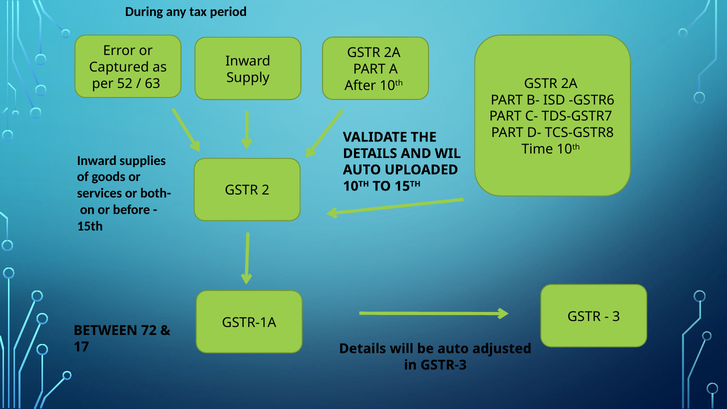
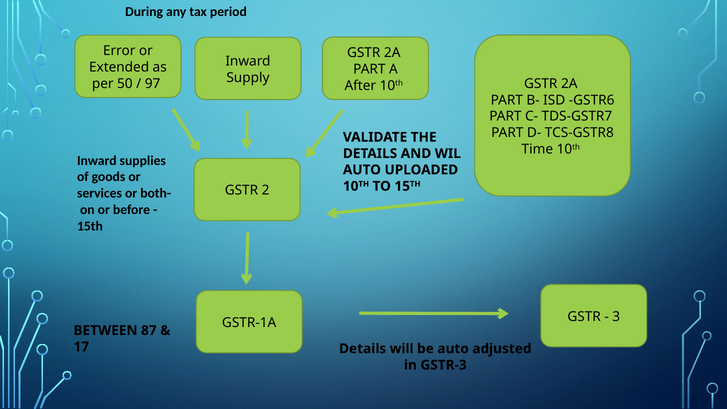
Captured: Captured -> Extended (119, 67)
52: 52 -> 50 (125, 84)
63: 63 -> 97 (153, 84)
72: 72 -> 87 (149, 330)
